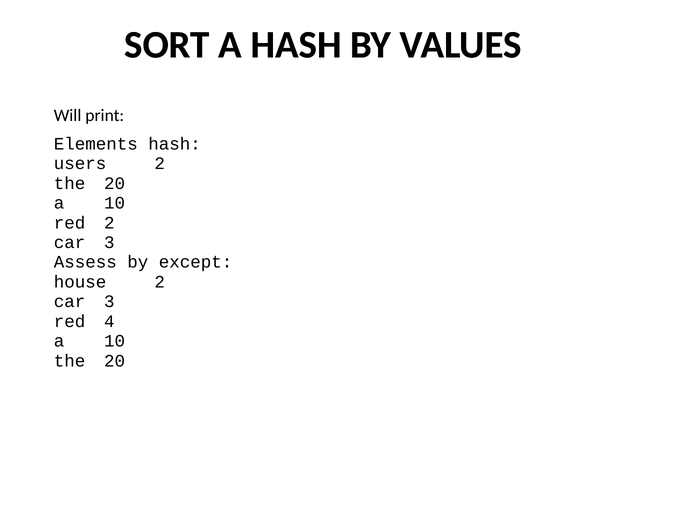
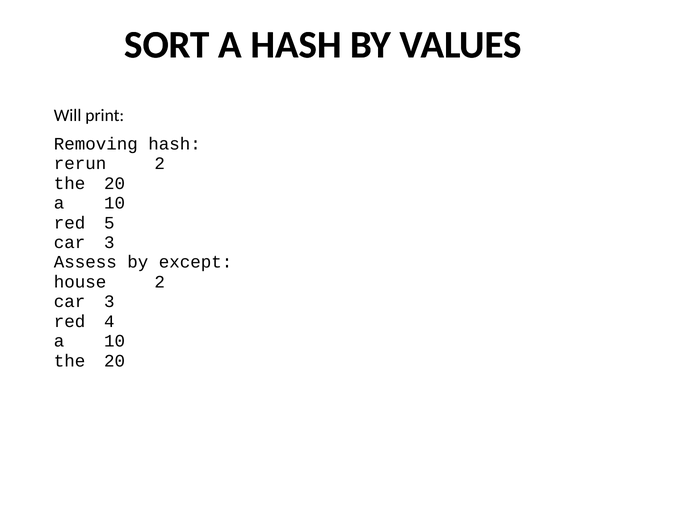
Elements: Elements -> Removing (96, 144)
users: users -> rerun (80, 164)
red 2: 2 -> 5 (109, 223)
